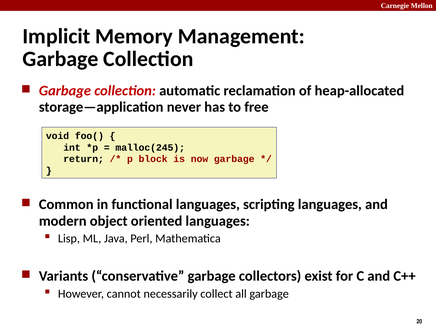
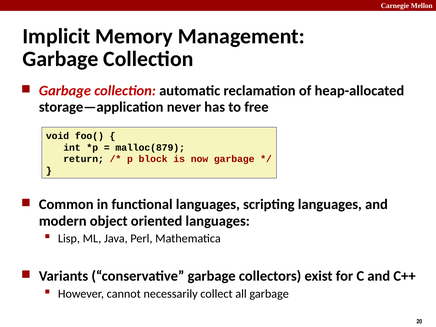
malloc(245: malloc(245 -> malloc(879 (150, 147)
